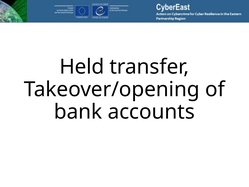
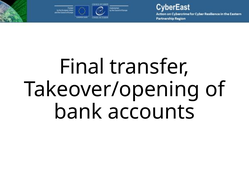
Held: Held -> Final (82, 67)
